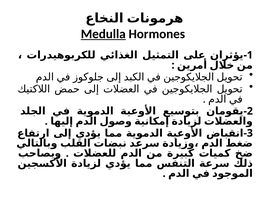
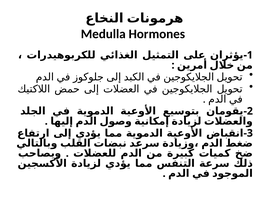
Medulla underline: present -> none (103, 34)
